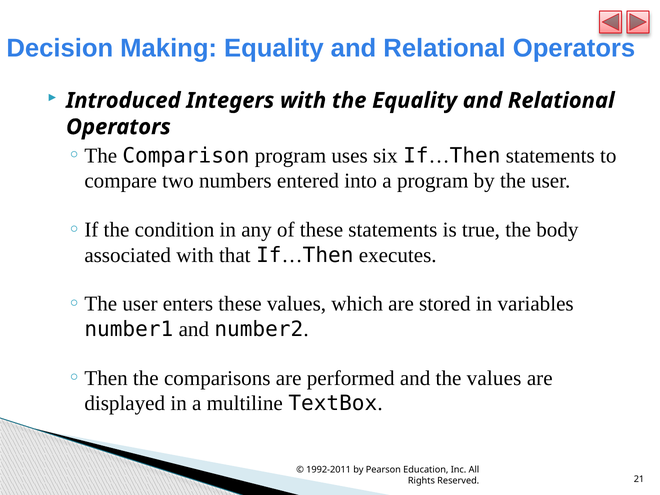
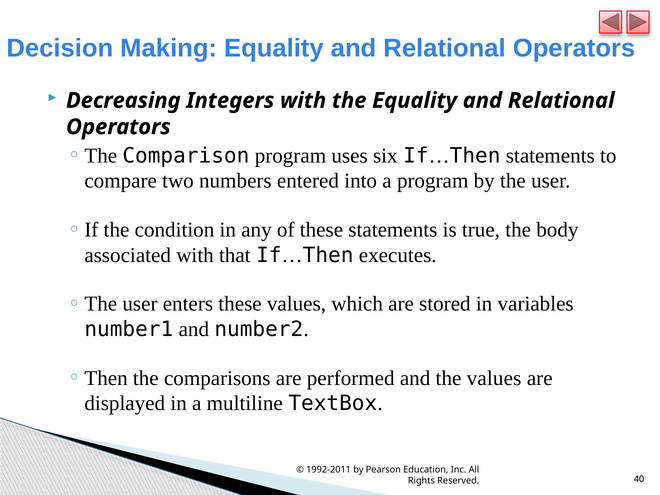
Introduced: Introduced -> Decreasing (123, 101)
21: 21 -> 40 (639, 479)
